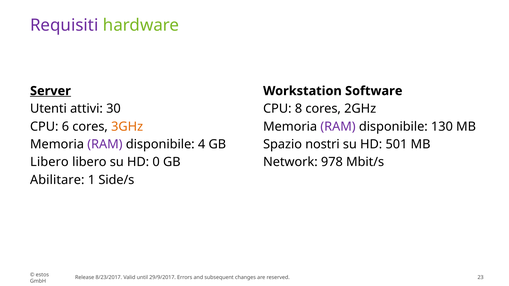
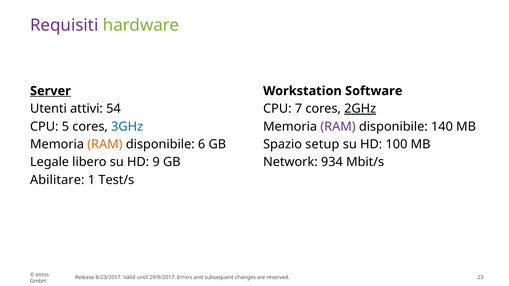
30: 30 -> 54 (113, 109)
8: 8 -> 7 (298, 109)
2GHz underline: none -> present (360, 109)
6: 6 -> 5 (65, 127)
3GHz colour: orange -> blue (127, 127)
130: 130 -> 140 (442, 127)
RAM colour: purple -> orange (105, 144)
4: 4 -> 6 (202, 144)
nostri: nostri -> setup (322, 144)
501: 501 -> 100 (396, 144)
Libero: Libero -> Legale (50, 162)
0: 0 -> 9 (156, 162)
978: 978 -> 934 (332, 162)
Side/s: Side/s -> Test/s (116, 180)
